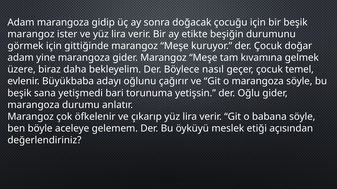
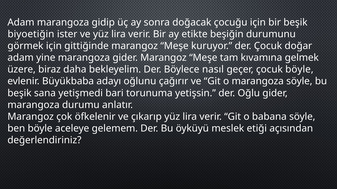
marangoz: marangoz -> biyoetiğin (31, 34)
çocuk temel: temel -> böyle (299, 70)
